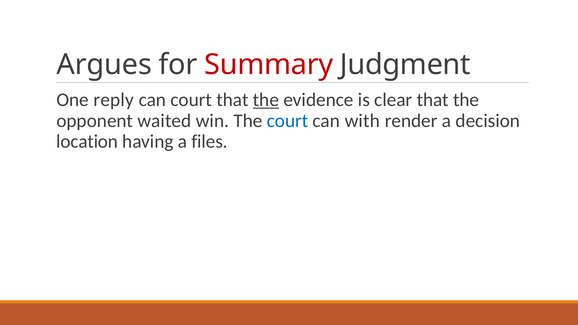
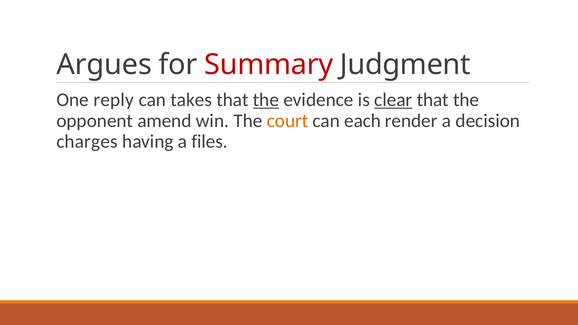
can court: court -> takes (191, 100)
clear underline: none -> present (393, 100)
waited: waited -> amend (164, 121)
court colour: blue -> orange (288, 121)
with: with -> each (363, 121)
location: location -> charges (87, 142)
